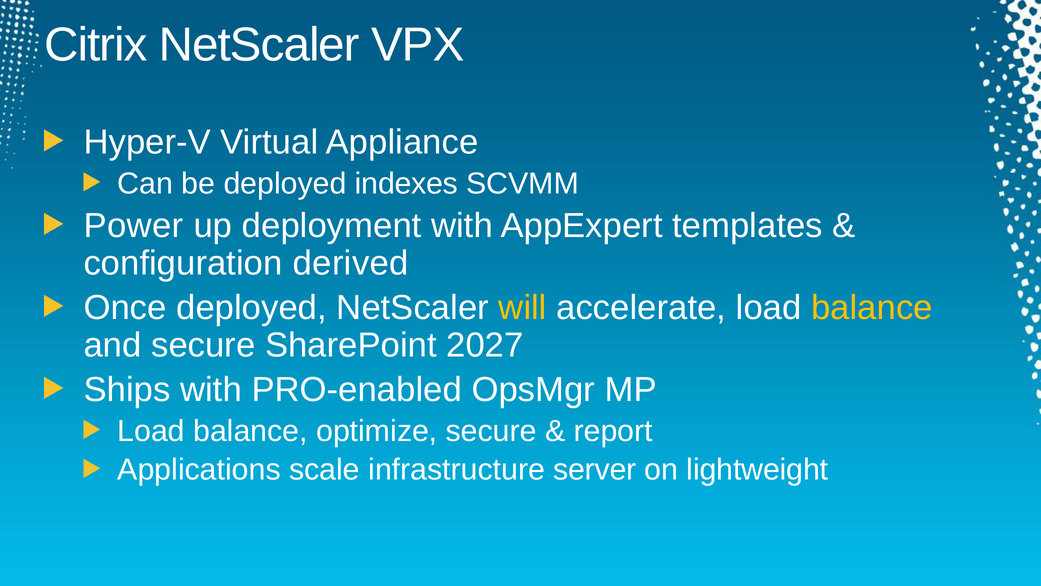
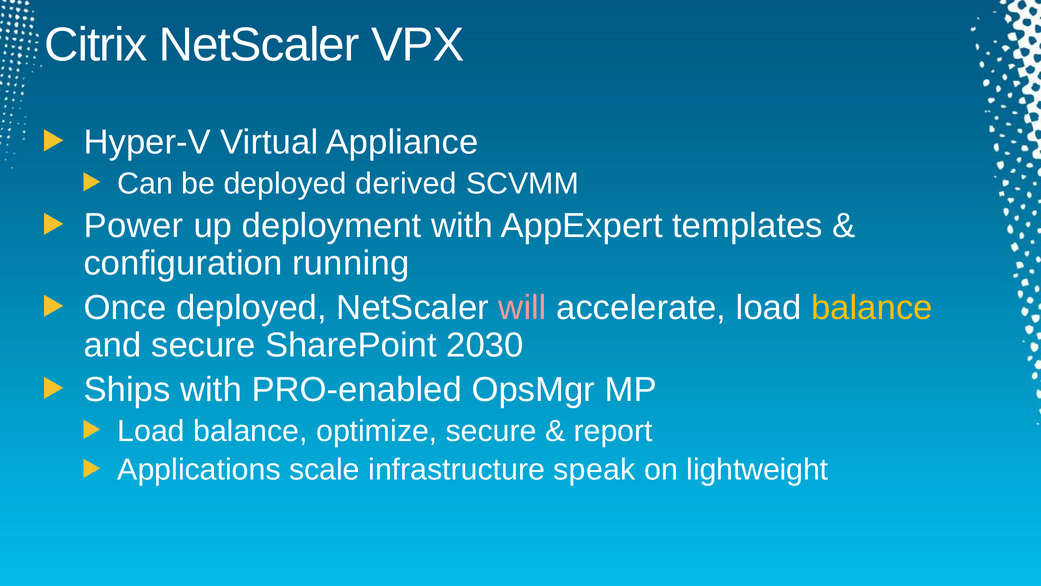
indexes: indexes -> derived (406, 183)
derived: derived -> running (351, 263)
will colour: yellow -> pink (523, 308)
2027: 2027 -> 2030 (485, 345)
server: server -> speak (595, 470)
